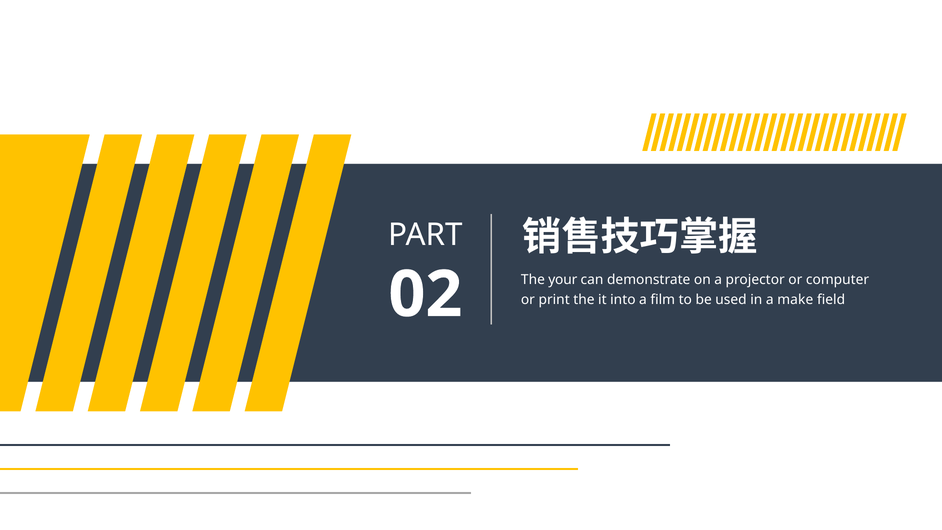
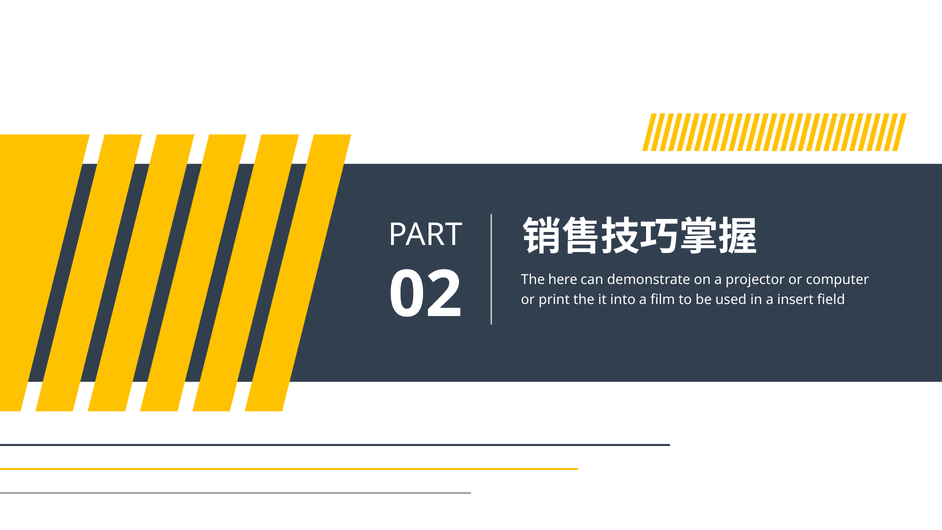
your: your -> here (563, 280)
make: make -> insert (795, 299)
